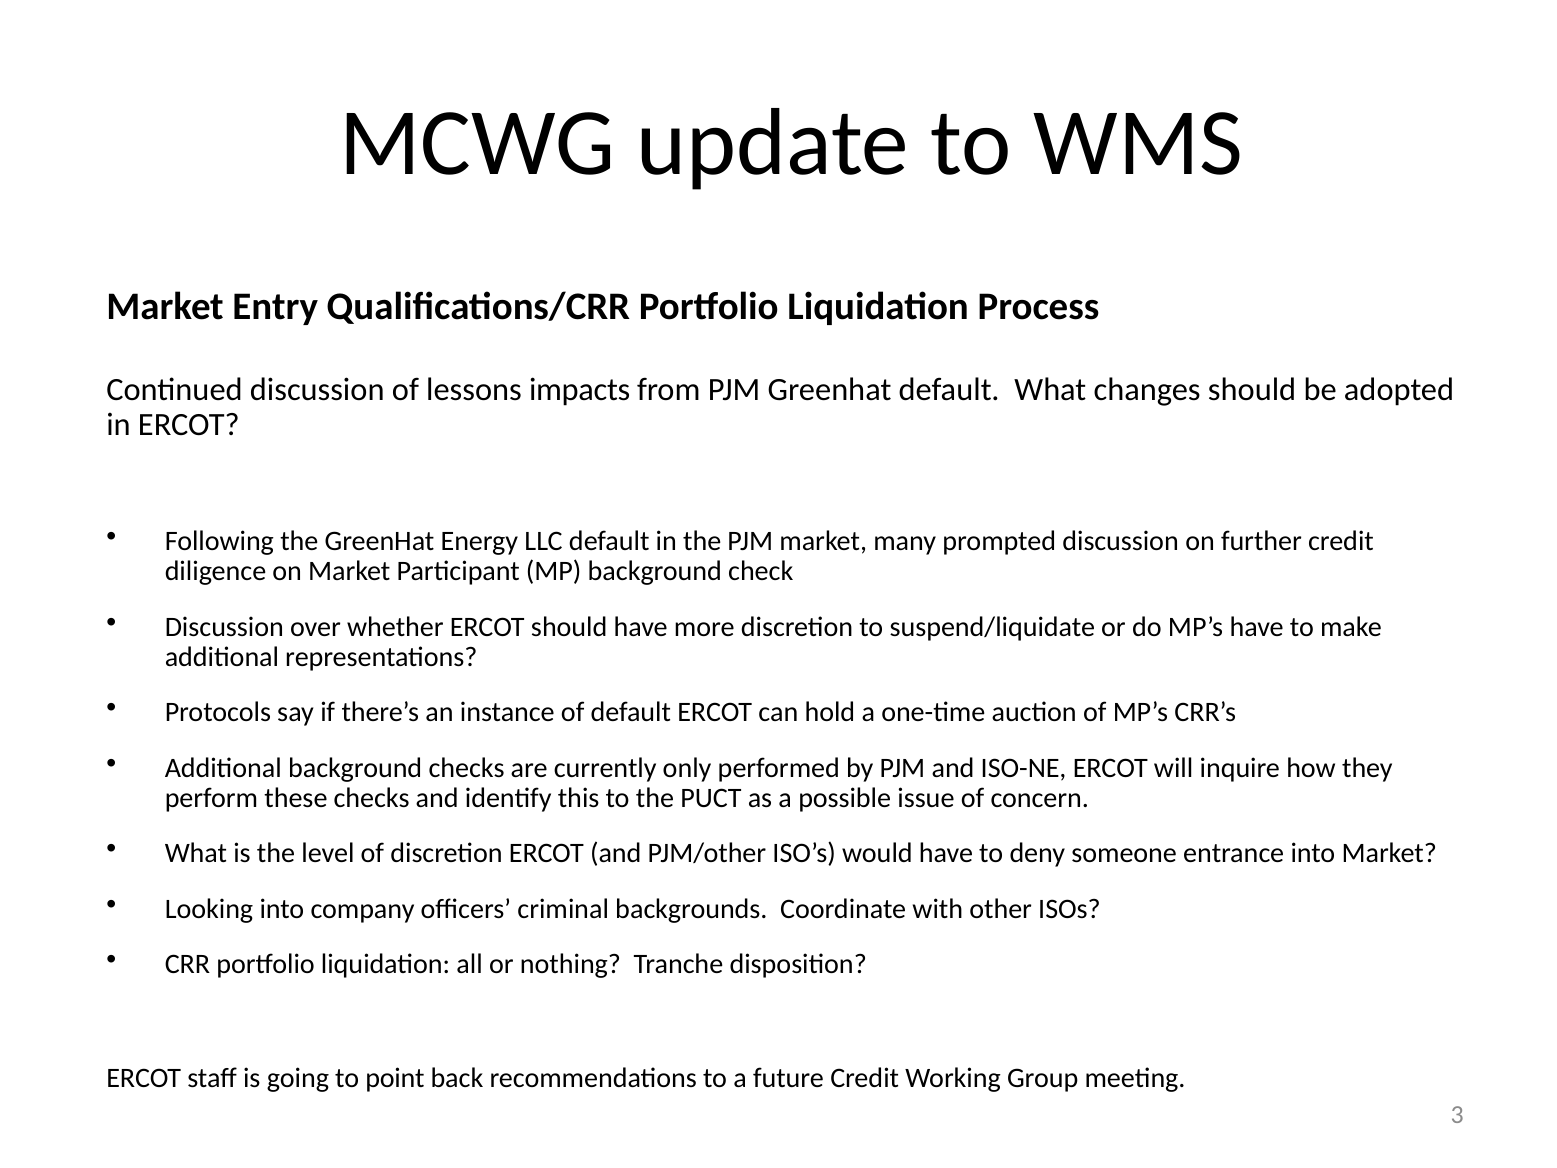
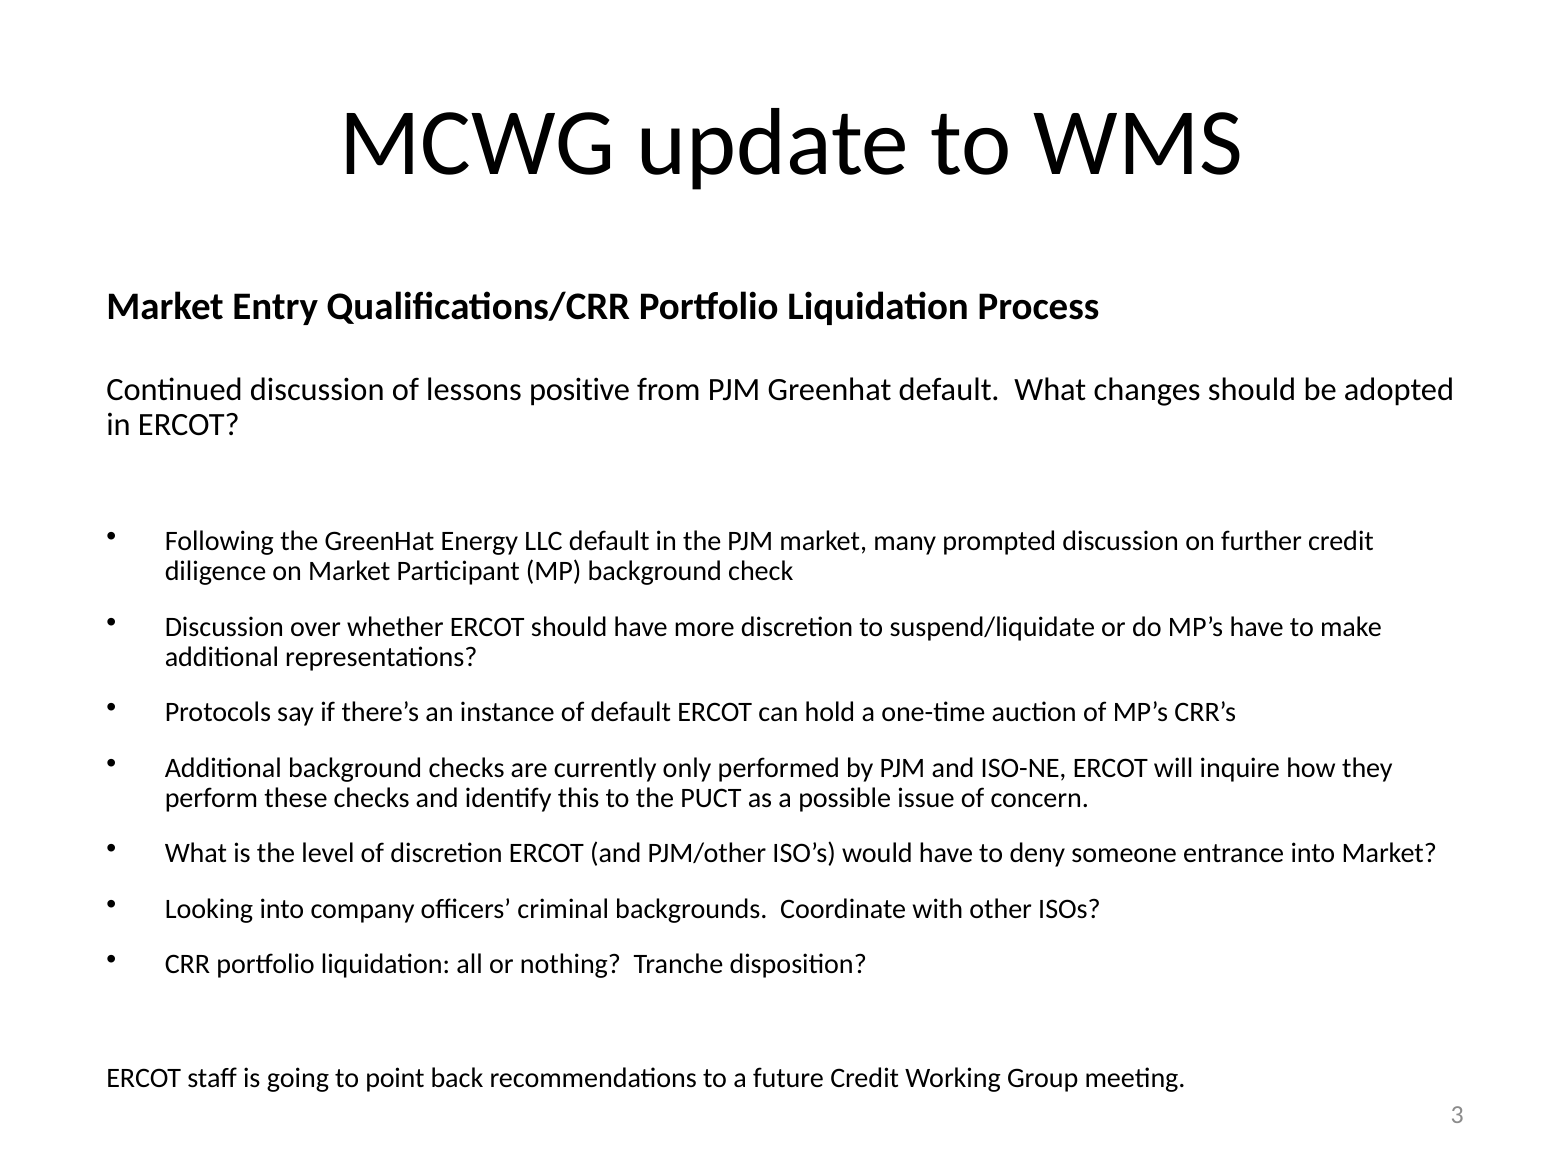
impacts: impacts -> positive (580, 390)
